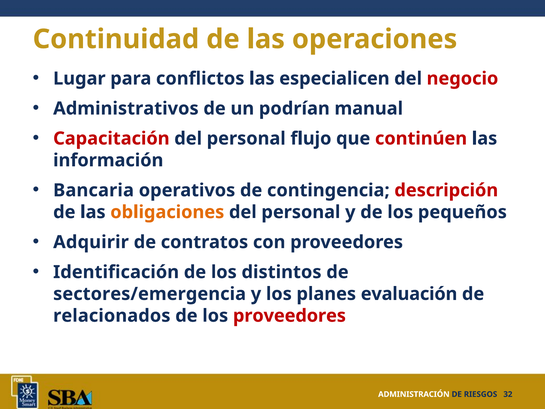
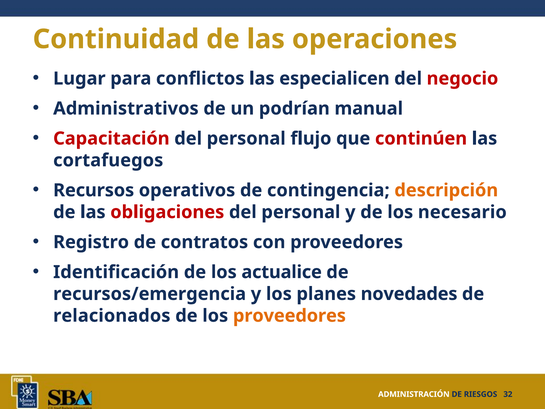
información: información -> cortafuegos (108, 160)
Bancaria: Bancaria -> Recursos (94, 190)
descripción colour: red -> orange (446, 190)
obligaciones colour: orange -> red (167, 212)
pequeños: pequeños -> necesario (462, 212)
Adquirir: Adquirir -> Registro (91, 242)
distintos: distintos -> actualice (282, 272)
sectores/emergencia: sectores/emergencia -> recursos/emergencia (150, 294)
evaluación: evaluación -> novedades (409, 294)
proveedores colour: red -> orange (289, 316)
